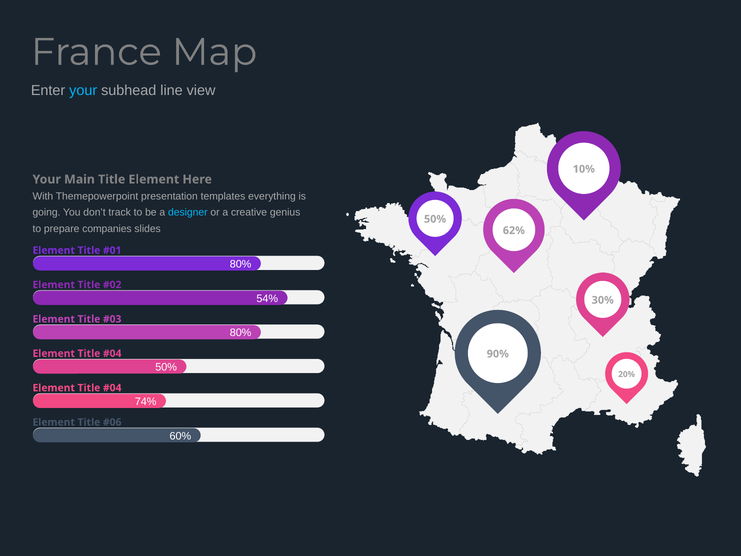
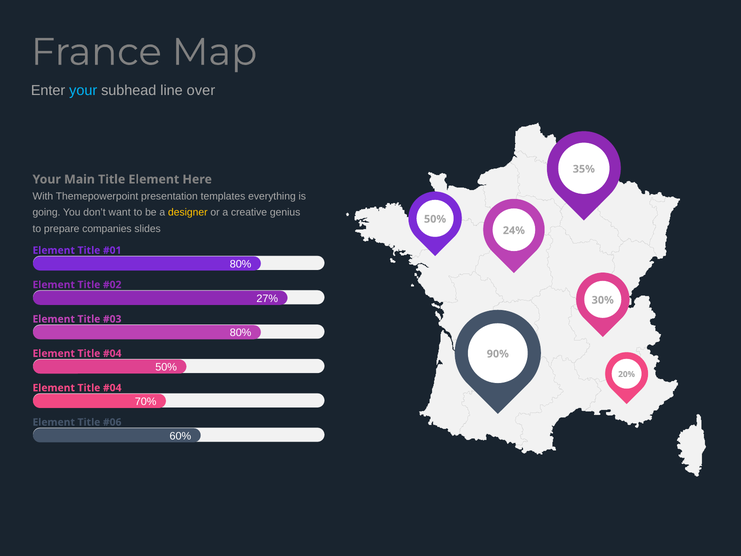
view: view -> over (201, 90)
10%: 10% -> 35% (584, 169)
track: track -> want (120, 212)
designer colour: light blue -> yellow (188, 212)
62%: 62% -> 24% (514, 230)
54%: 54% -> 27% (267, 298)
74%: 74% -> 70% (146, 401)
